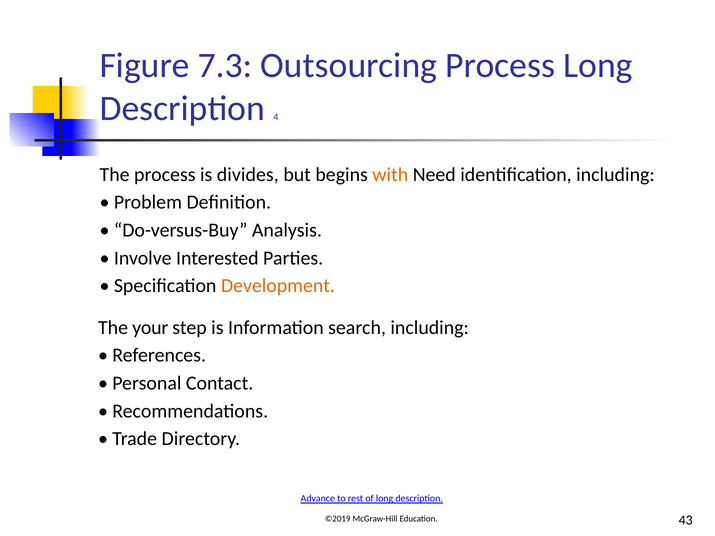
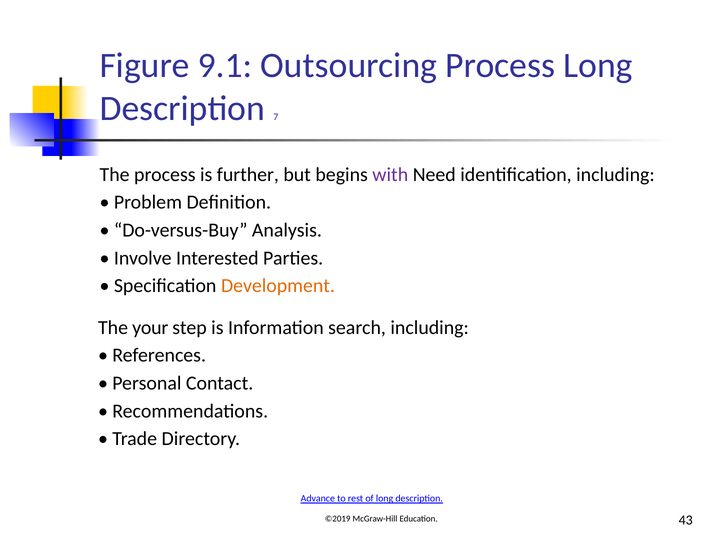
7.3: 7.3 -> 9.1 (225, 66)
4: 4 -> 7 (276, 117)
divides: divides -> further (248, 175)
with colour: orange -> purple (390, 175)
